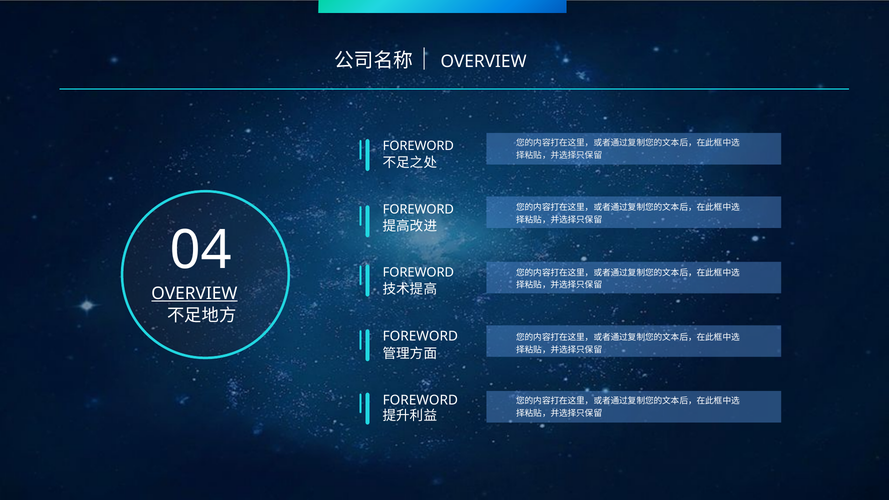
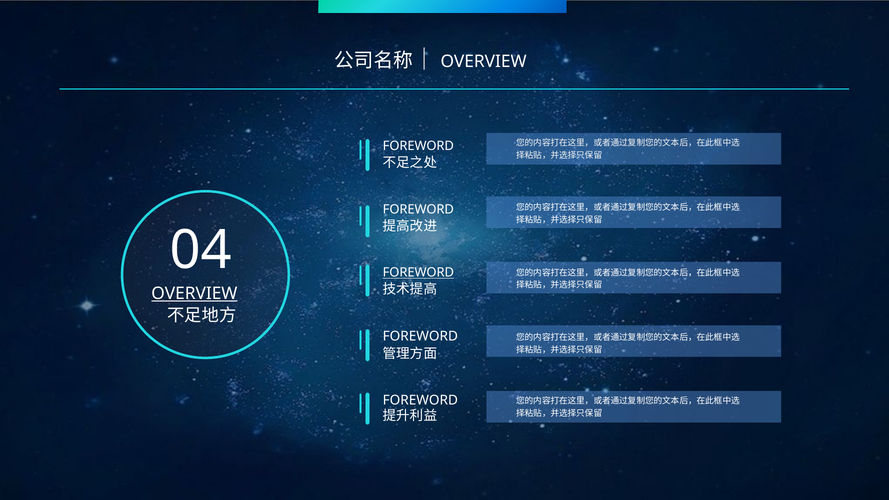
FOREWORD underline: none -> present (418, 273)
